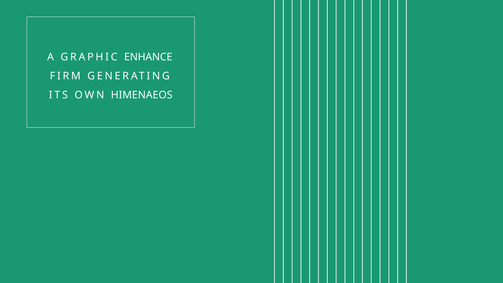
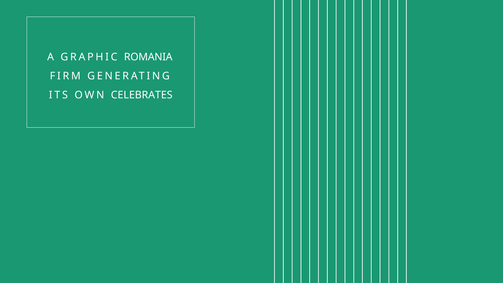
ENHANCE: ENHANCE -> ROMANIA (148, 57)
HIMENAEOS: HIMENAEOS -> CELEBRATES (142, 95)
